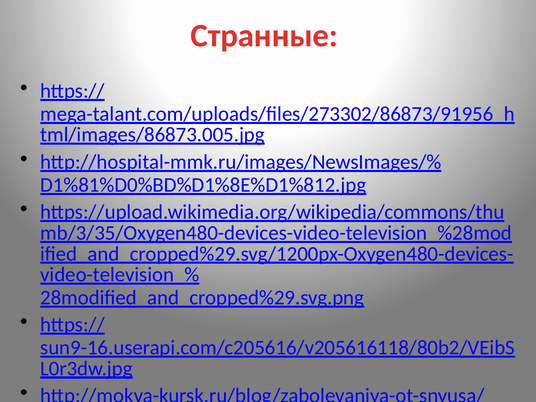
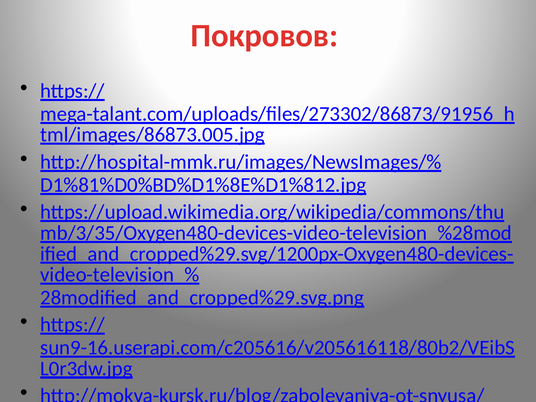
Странные: Странные -> Покровов (264, 36)
